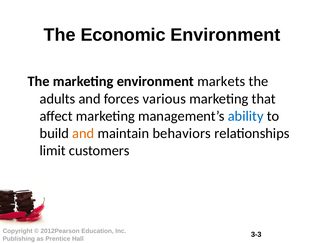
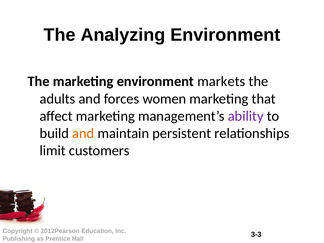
Economic: Economic -> Analyzing (123, 35)
various: various -> women (164, 99)
ability colour: blue -> purple (246, 116)
behaviors: behaviors -> persistent (182, 133)
